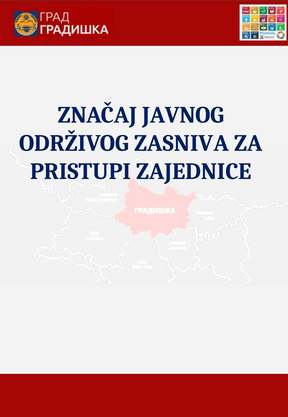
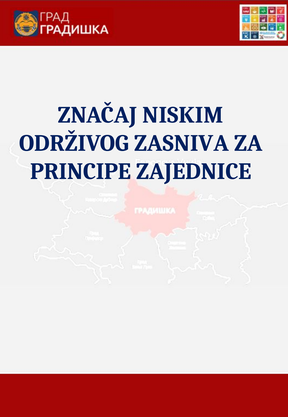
JAVNOG: JAVNOG -> NISKIM (183, 115)
PRISTUPI: PRISTUPI -> PRINCIPE (81, 171)
